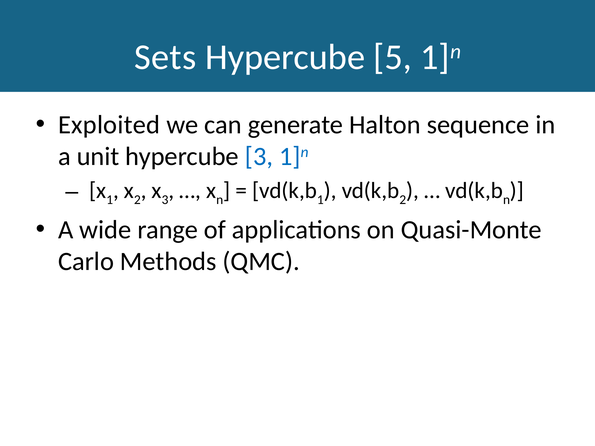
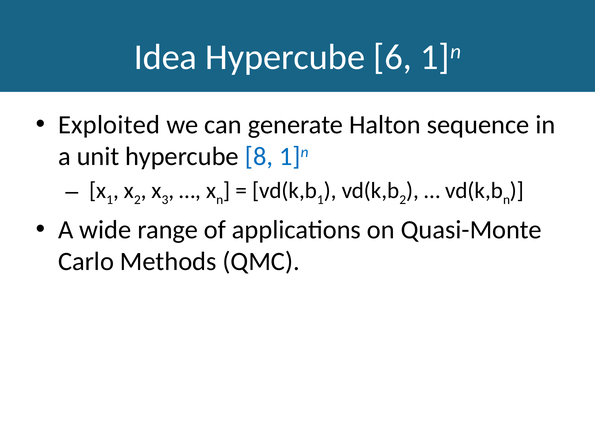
Sets: Sets -> Idea (166, 57)
5: 5 -> 6 (393, 57)
hypercube 3: 3 -> 8 (259, 157)
